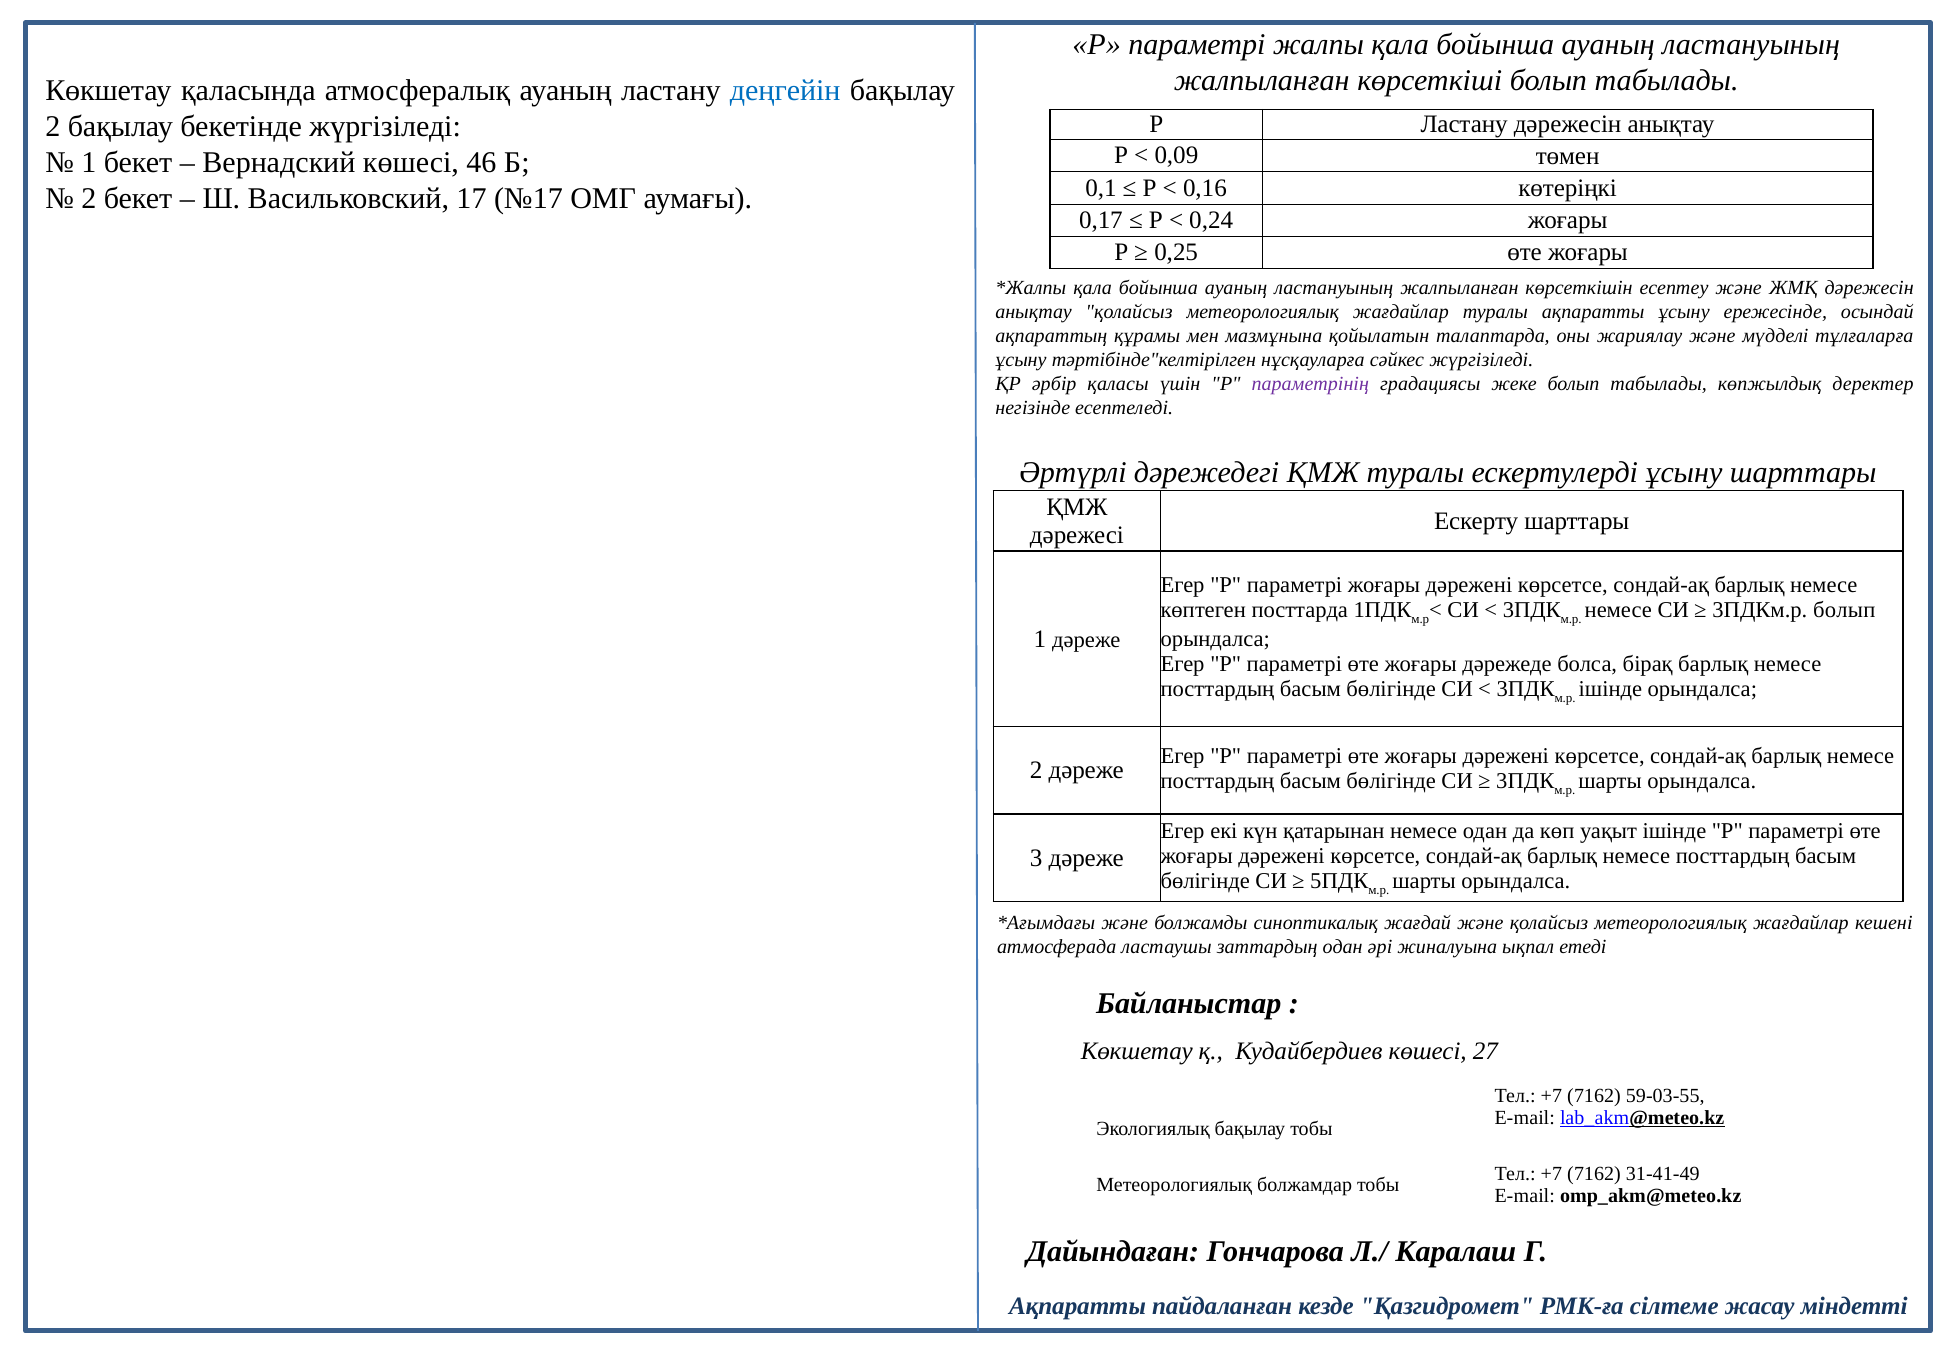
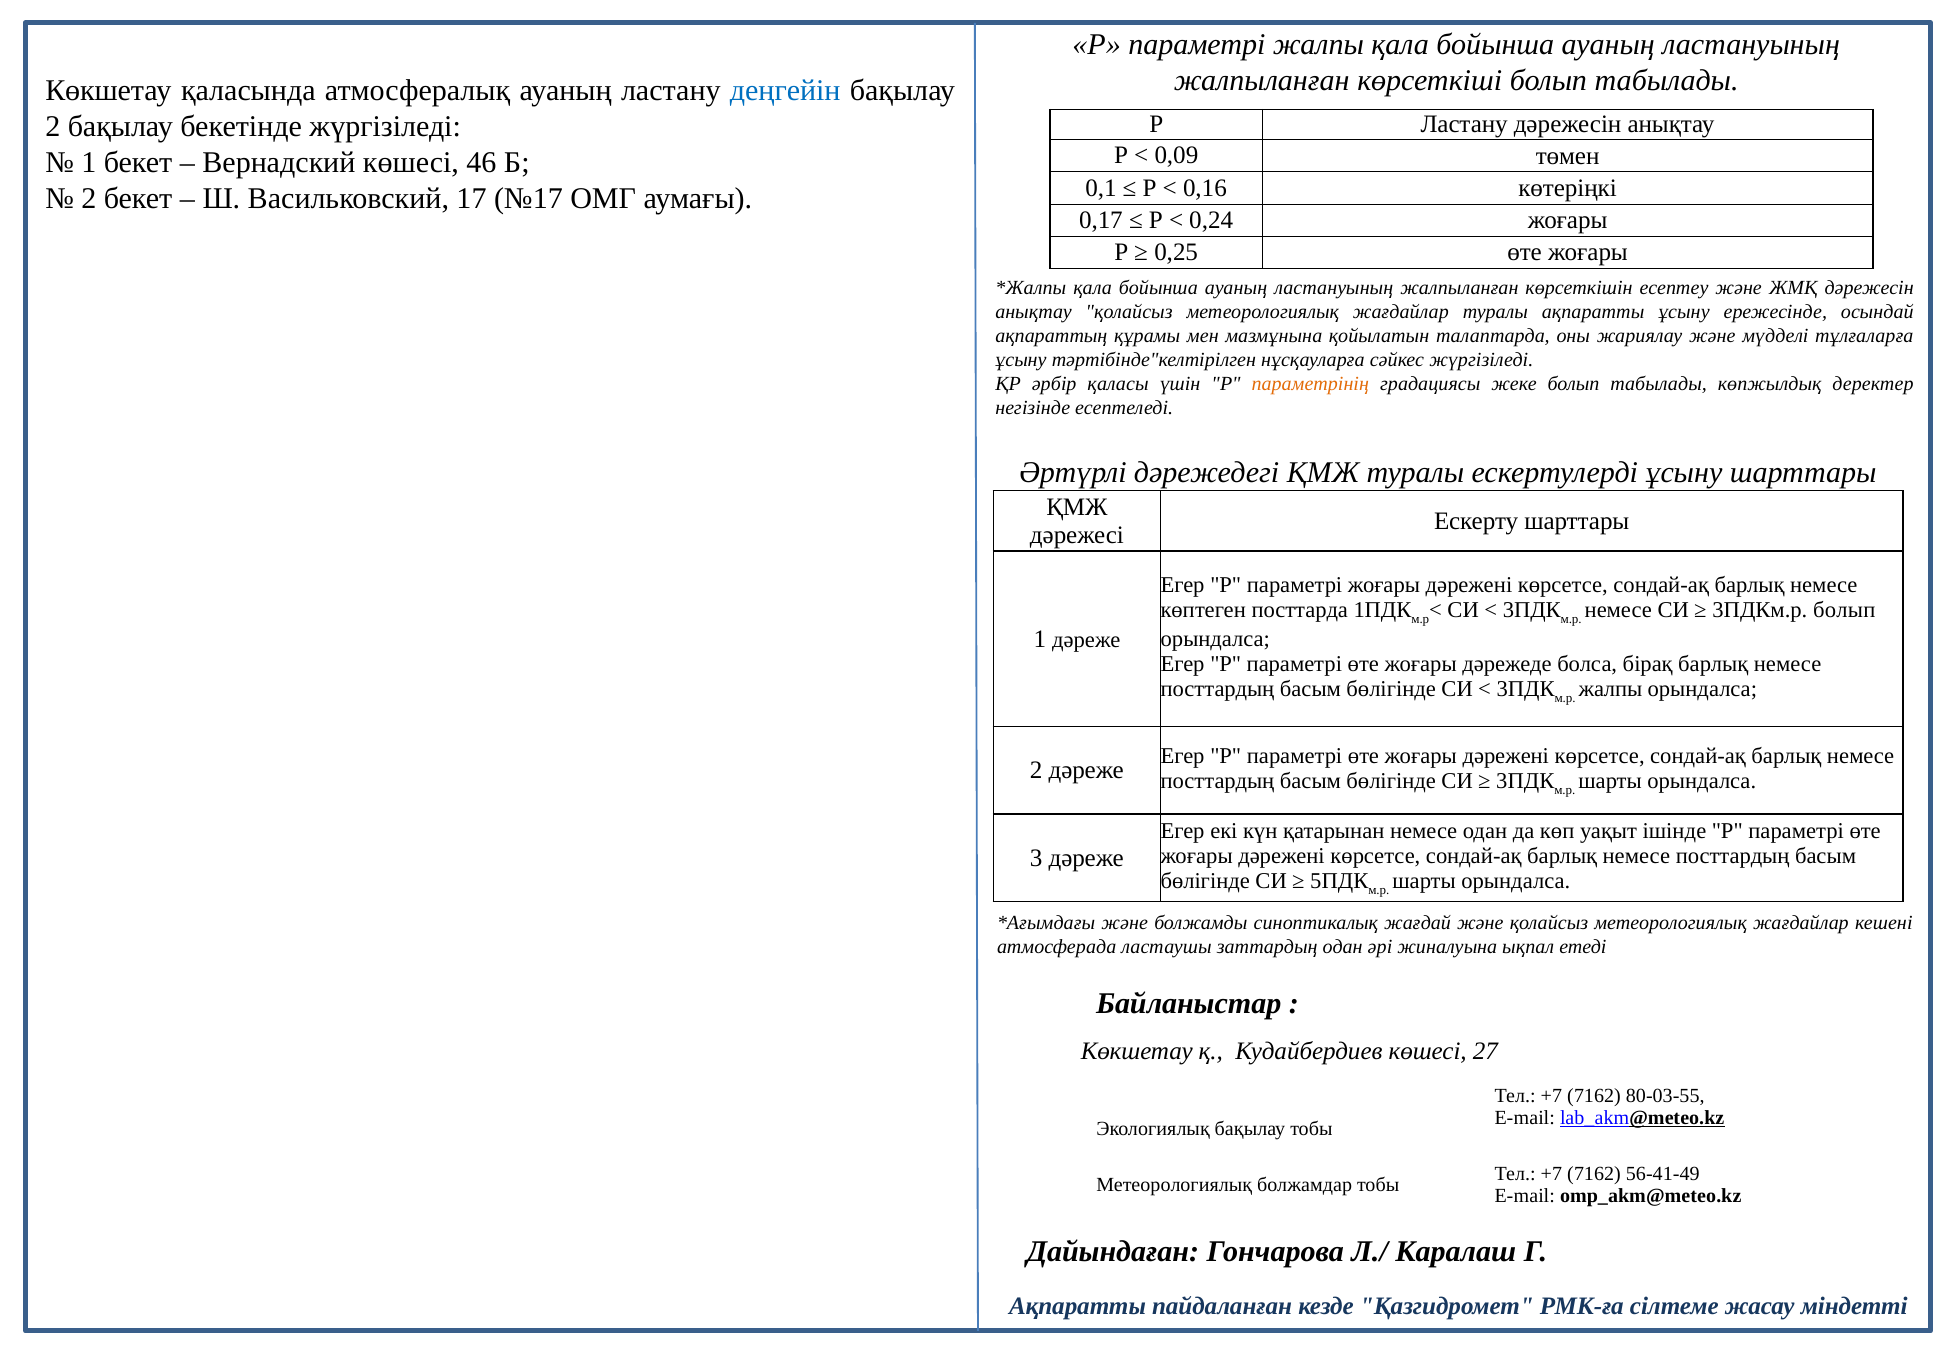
параметрінің colour: purple -> orange (1310, 384)
ішінде: ішінде -> жалпы (1610, 689)
59-03-55: 59-03-55 -> 80-03-55 (1665, 1096)
31-41-49: 31-41-49 -> 56-41-49 (1663, 1174)
